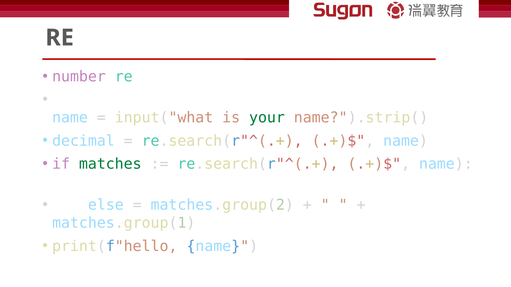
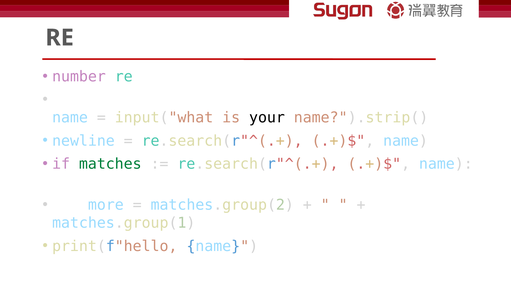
your colour: green -> black (267, 118)
decimal: decimal -> newline (83, 141)
else: else -> more (106, 205)
